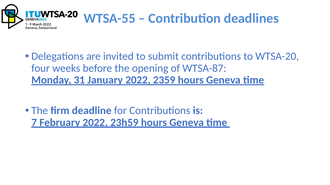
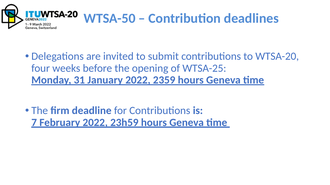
WTSA-55: WTSA-55 -> WTSA-50 (110, 18)
WTSA-87: WTSA-87 -> WTSA-25 (204, 68)
